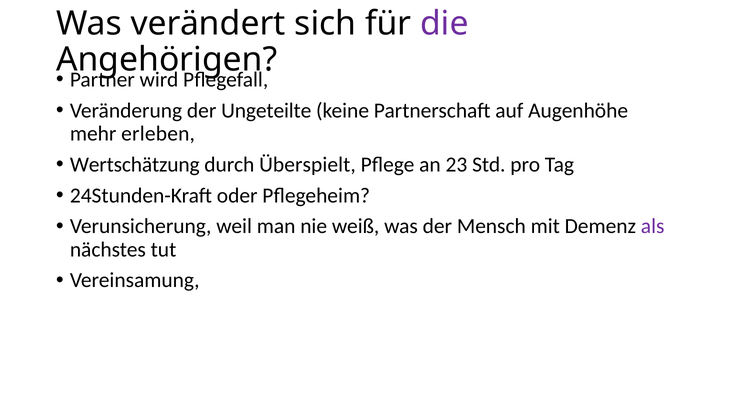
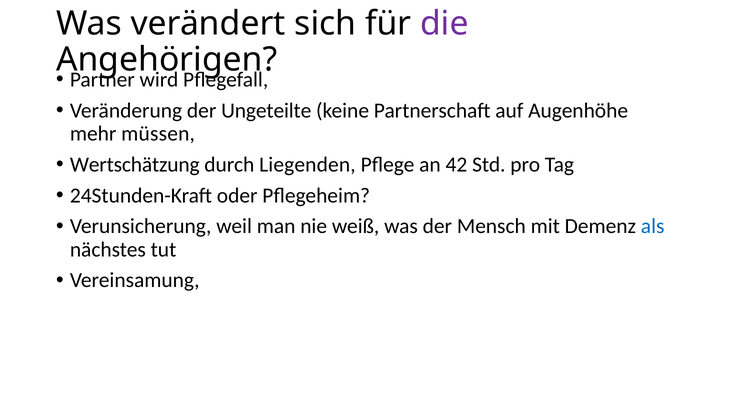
erleben: erleben -> müssen (158, 134)
Überspielt: Überspielt -> Liegenden (307, 165)
23: 23 -> 42 (456, 165)
als colour: purple -> blue (653, 226)
